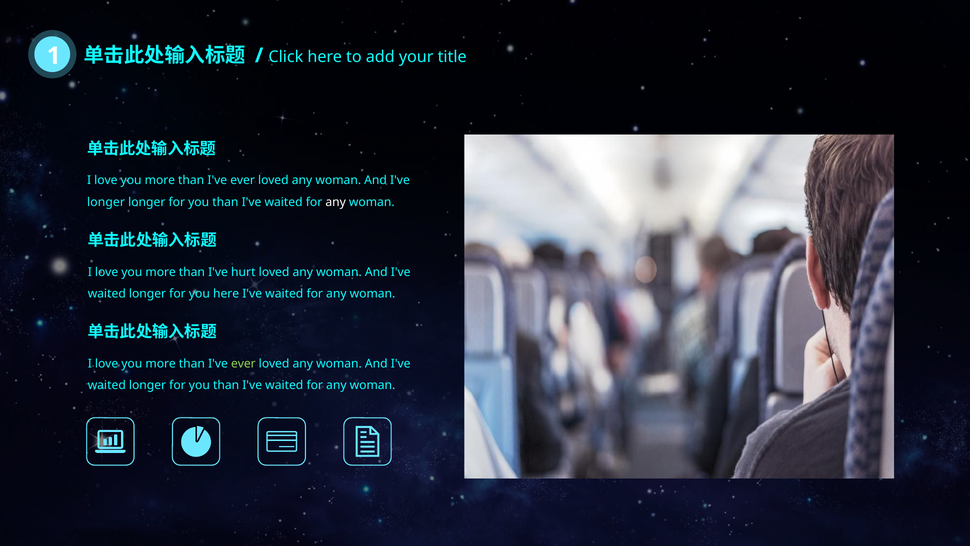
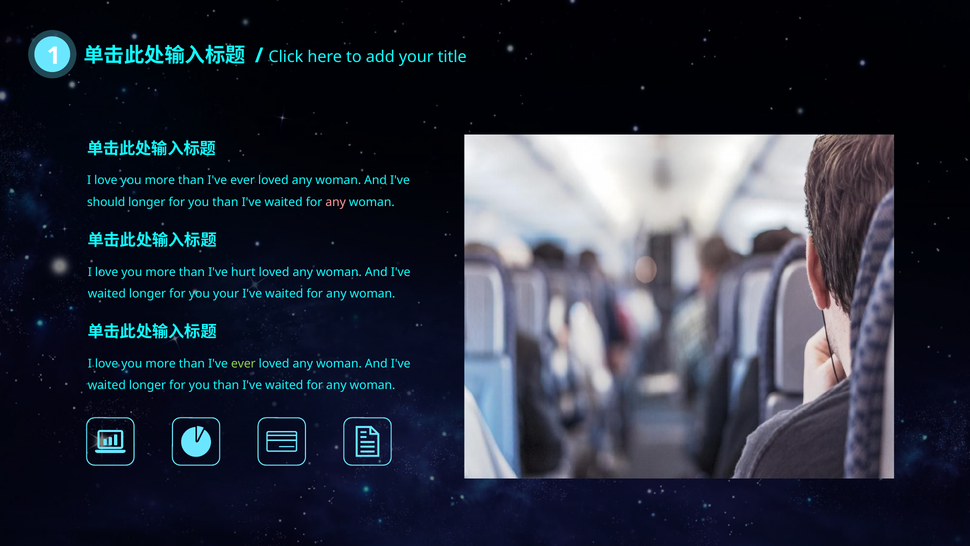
longer: longer -> should (106, 202)
any colour: white -> pink (336, 202)
you here: here -> your (226, 294)
